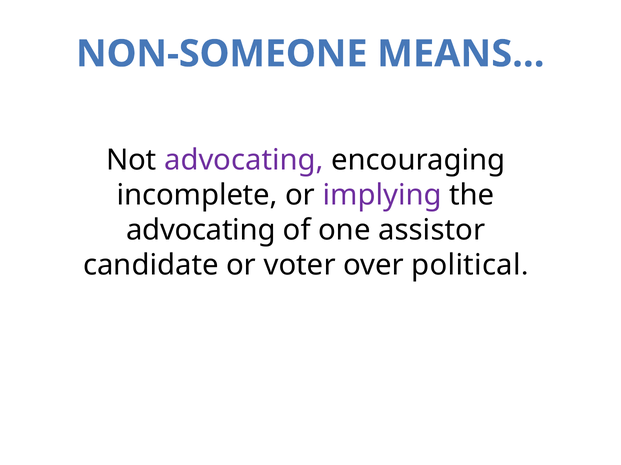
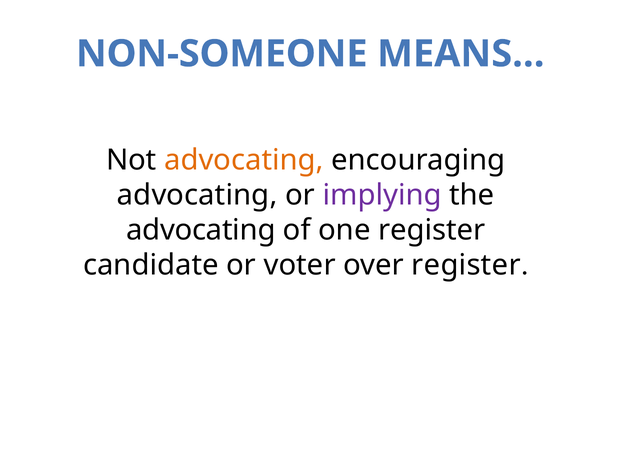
advocating colour: purple -> orange (244, 160)
incomplete: incomplete -> advocating (197, 195)
one assistor: assistor -> register (432, 231)
over political: political -> register (466, 266)
